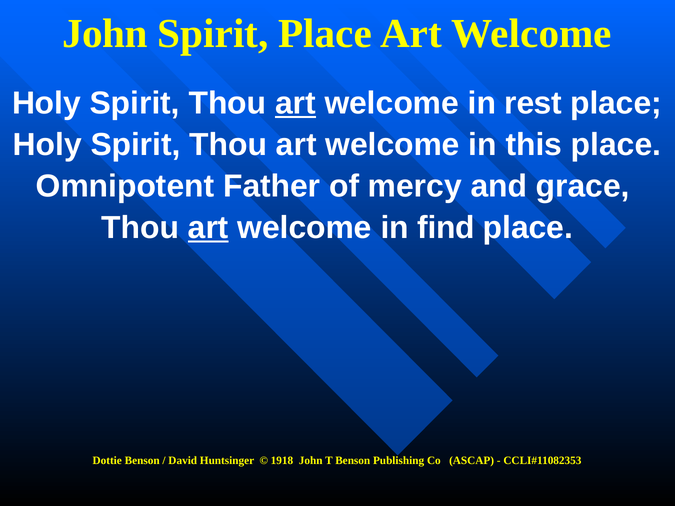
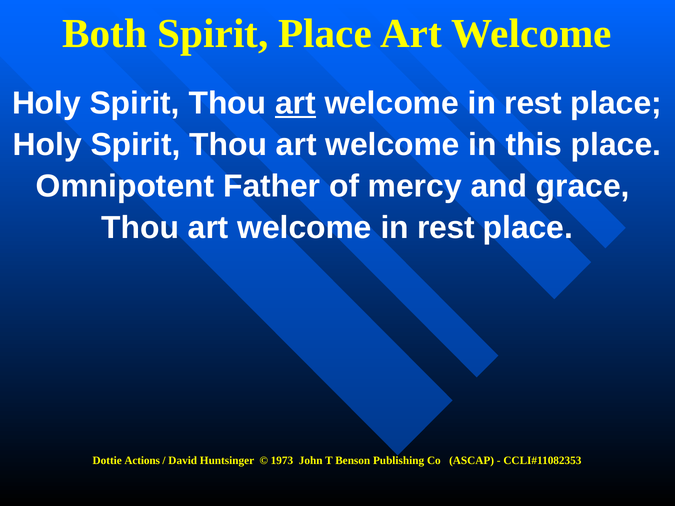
John: John -> Both (105, 34)
art underline: present -> none (208, 228)
find: find -> rest (446, 228)
Dottie Benson: Benson -> Actions (142, 461)
1918: 1918 -> 1973 (282, 461)
